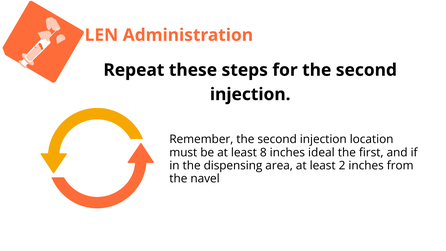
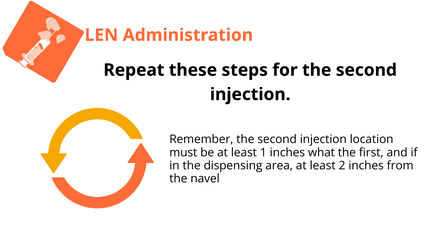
8: 8 -> 1 (263, 152)
ideal: ideal -> what (321, 152)
